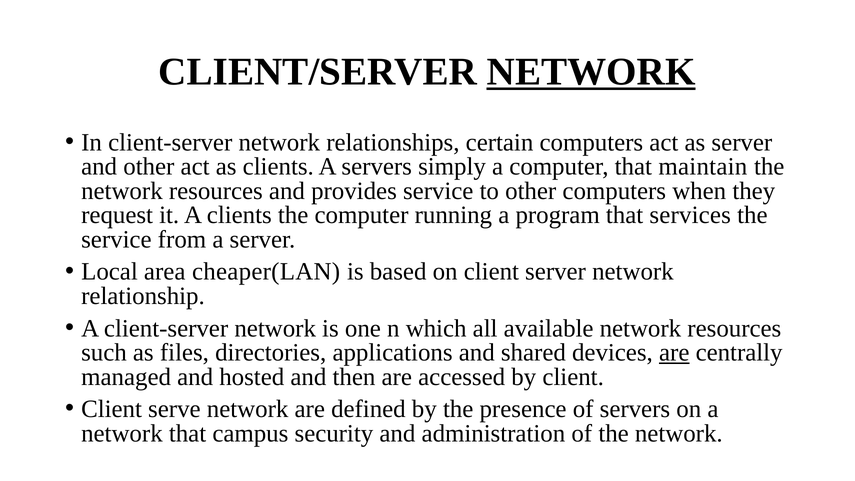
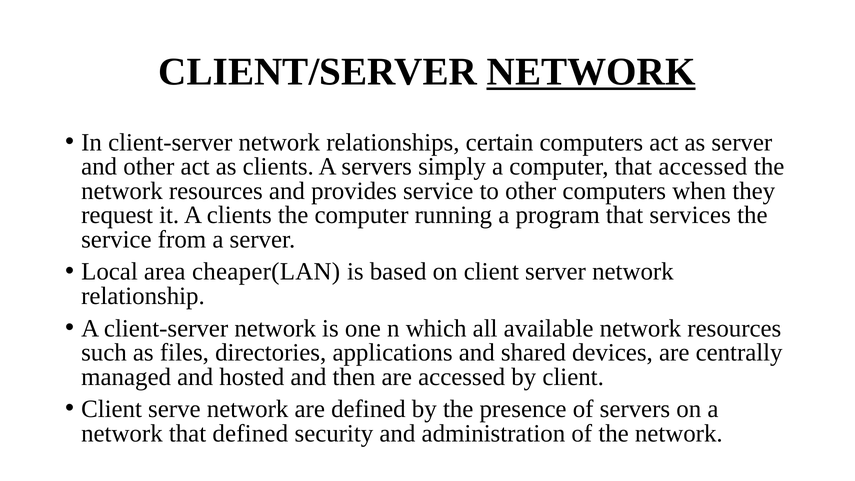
that maintain: maintain -> accessed (703, 167)
are underline: present -> none (674, 353)
that campus: campus -> defined (250, 433)
